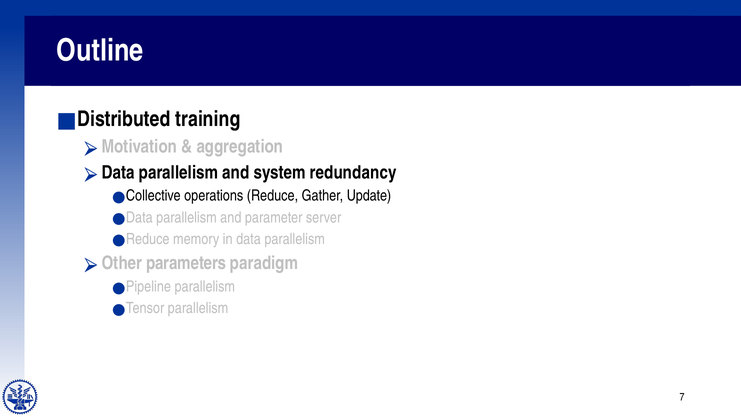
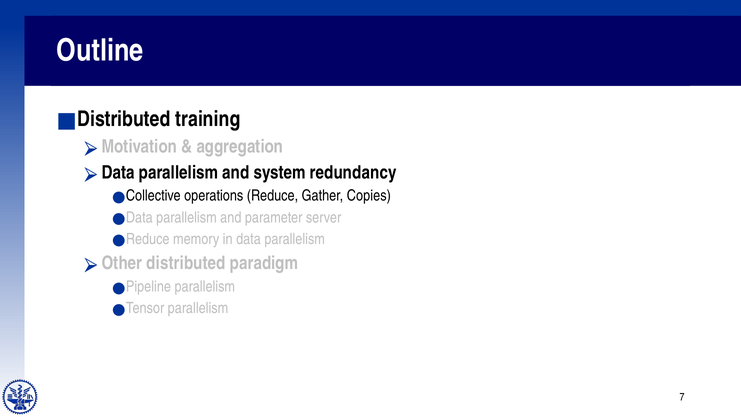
Update: Update -> Copies (369, 196)
parameters: parameters -> distributed (186, 263)
